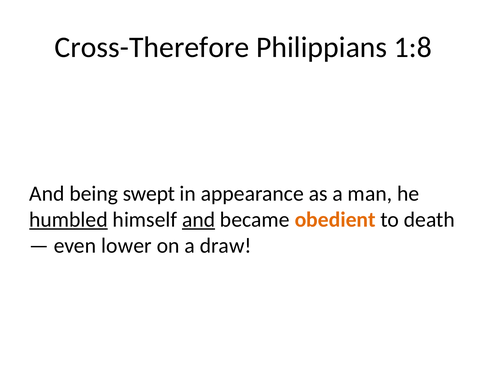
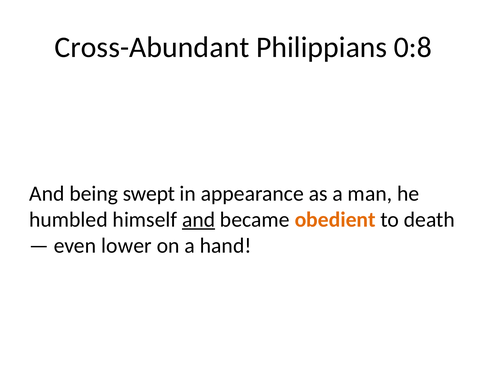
Cross-Therefore: Cross-Therefore -> Cross-Abundant (152, 47)
1:8: 1:8 -> 0:8 (413, 47)
humbled underline: present -> none (68, 219)
draw: draw -> hand (226, 245)
